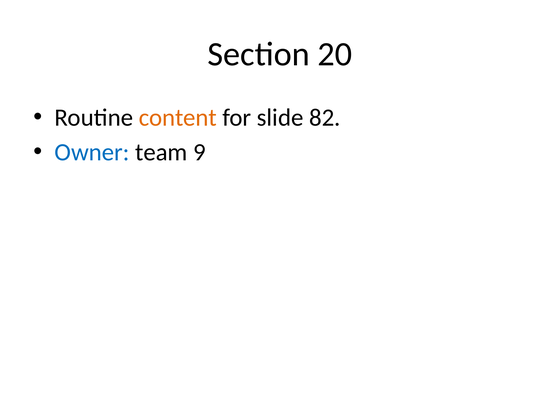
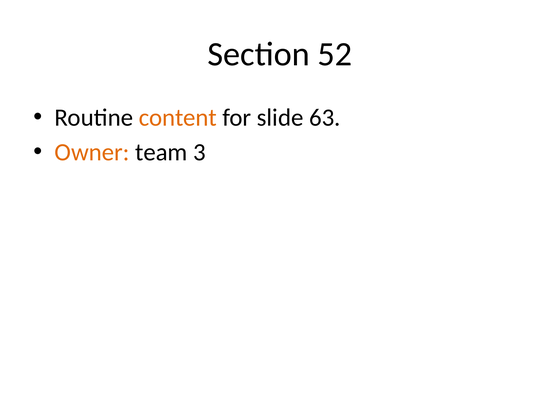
20: 20 -> 52 (335, 54)
82: 82 -> 63 (325, 117)
Owner colour: blue -> orange (92, 152)
9: 9 -> 3 (200, 152)
